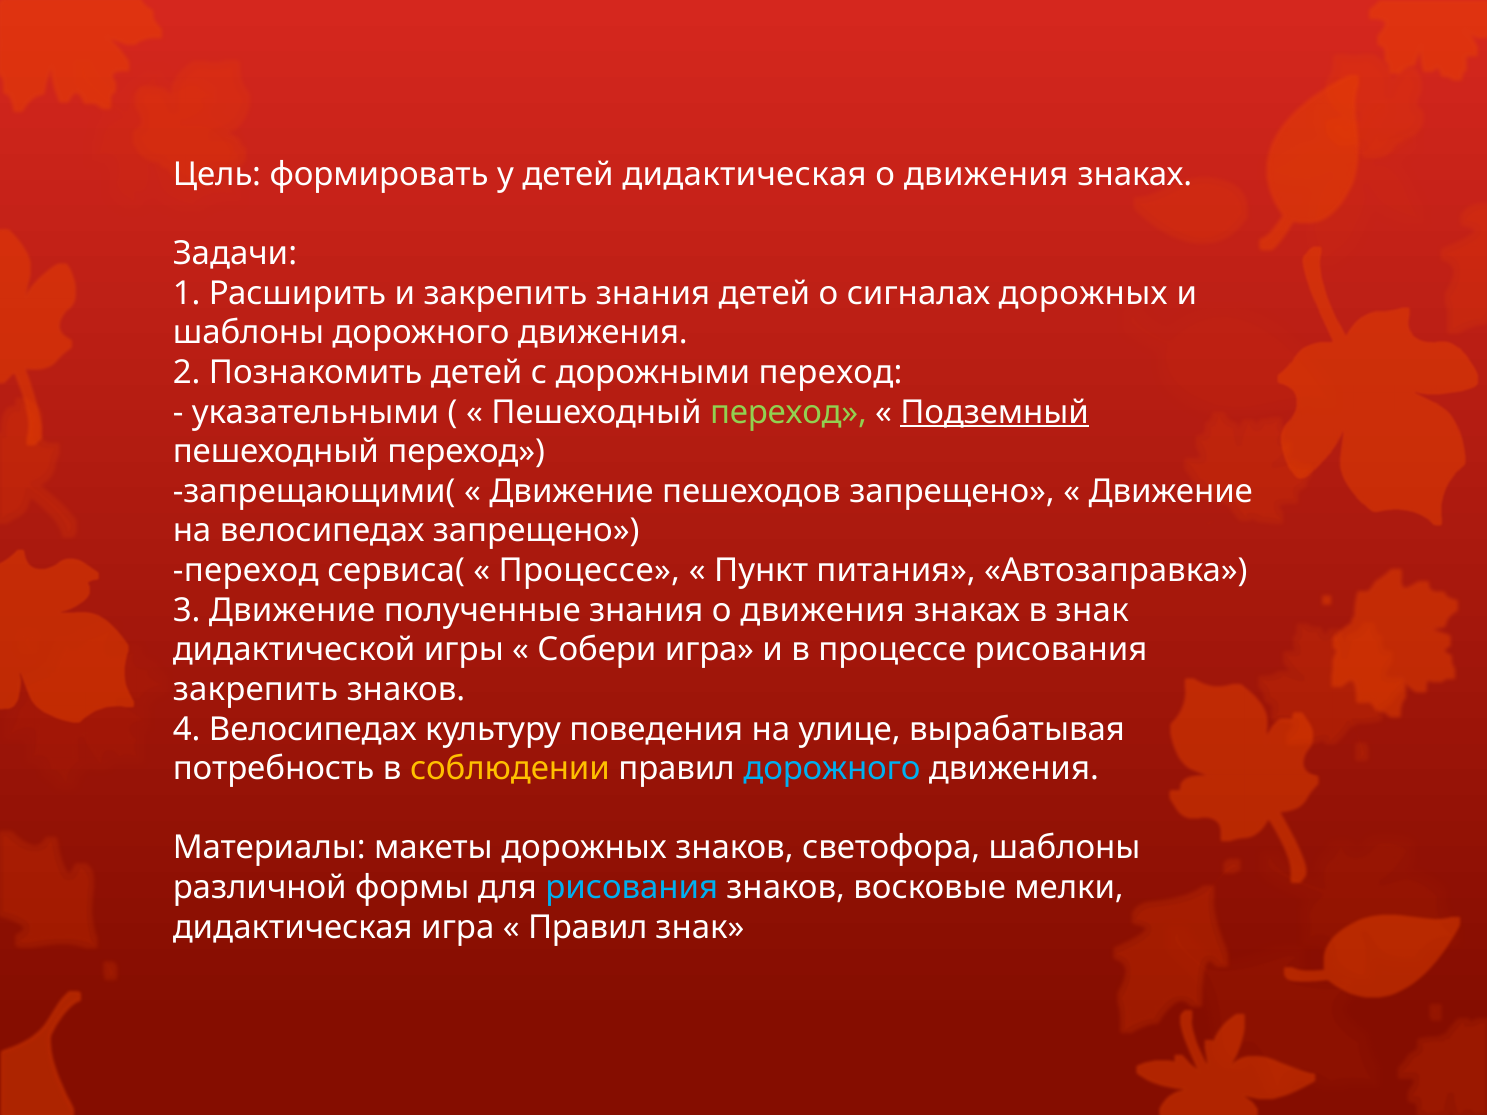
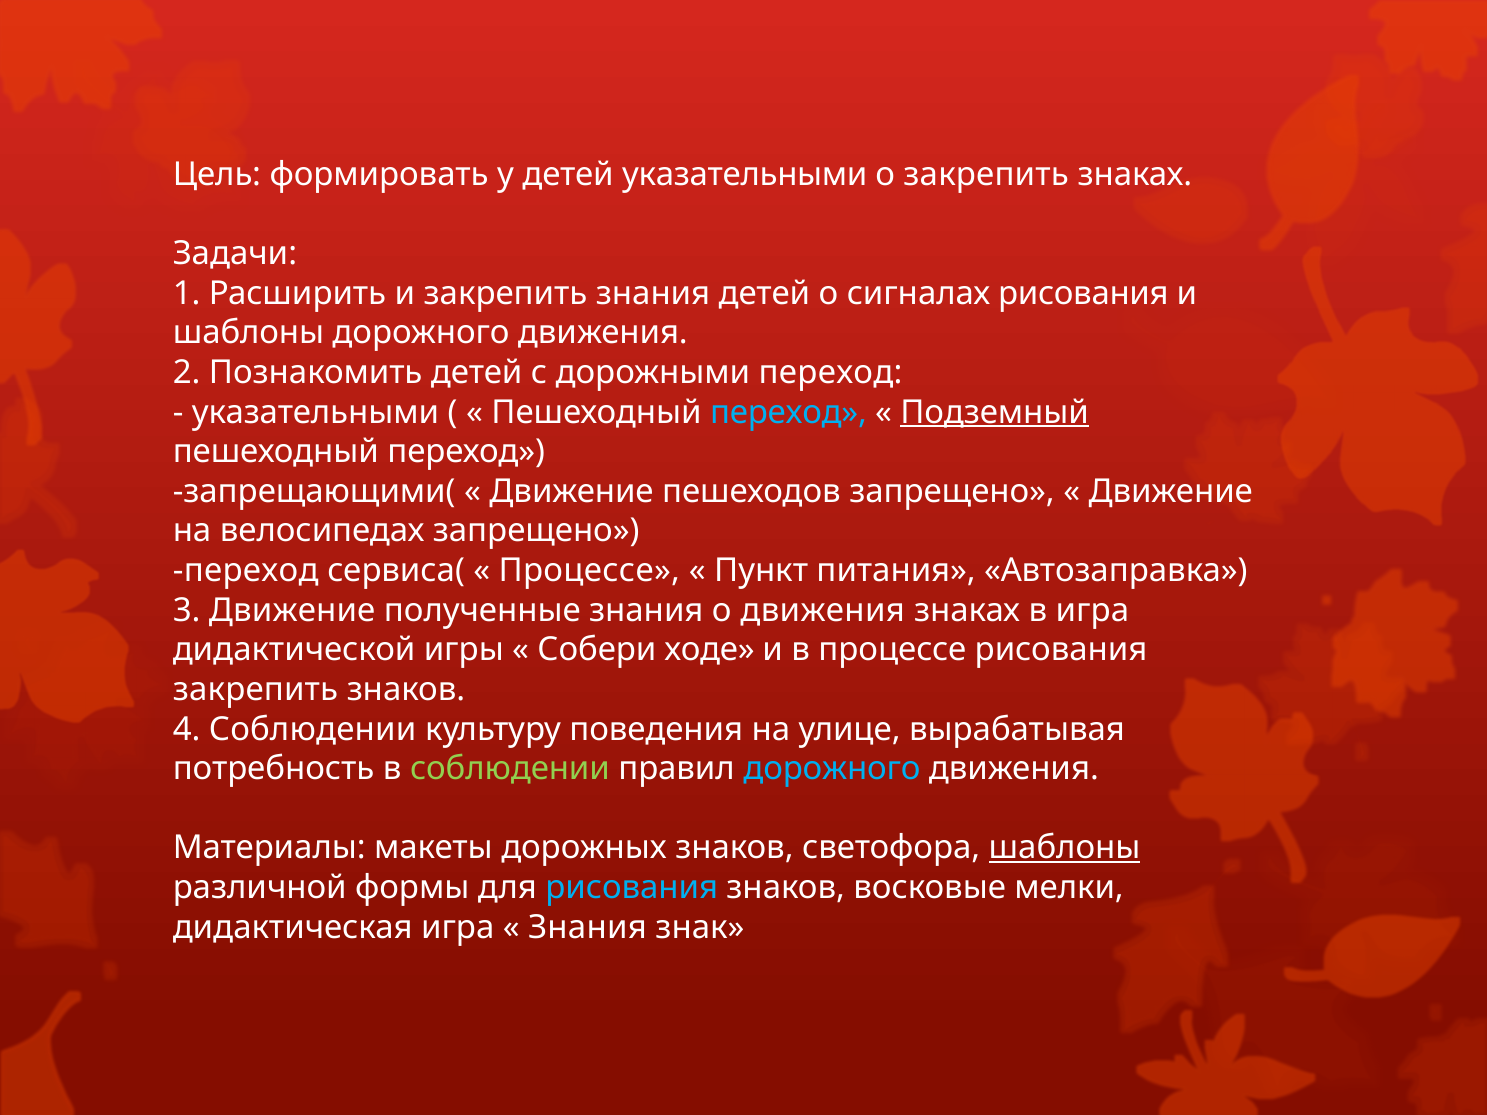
детей дидактическая: дидактическая -> указательными (745, 175)
движения: движения -> закрепить (986, 175)
сигналах дорожных: дорожных -> рисования (1083, 293)
переход colour: light green -> light blue (788, 412)
в знак: знак -> игра (1092, 610)
Собери игра: игра -> ходе (709, 650)
4 Велосипедах: Велосипедах -> Соблюдении (313, 729)
соблюдении colour: yellow -> light green (510, 769)
шаблоны underline: none -> present (1065, 848)
Правил: Правил -> Знания (588, 928)
